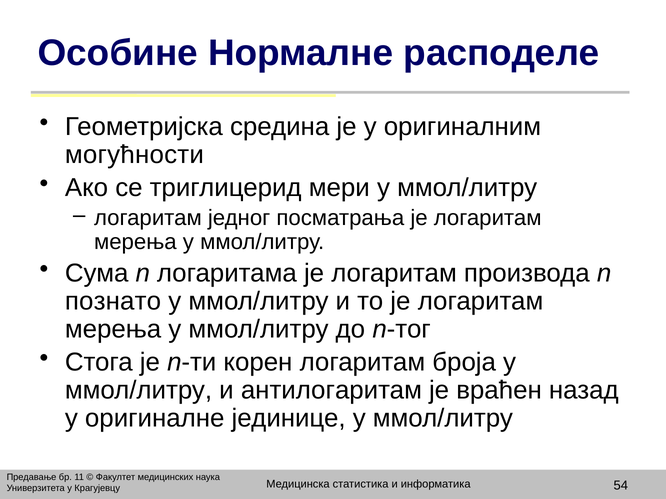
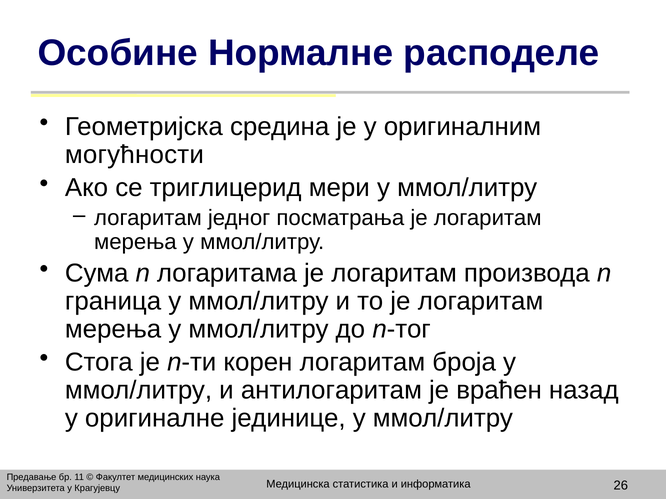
познато: познато -> граница (113, 301)
54: 54 -> 26 (621, 486)
